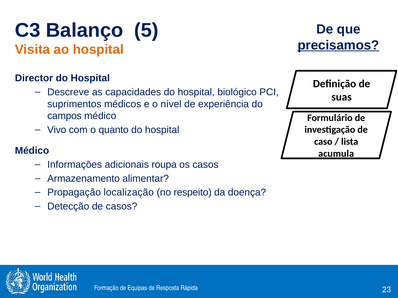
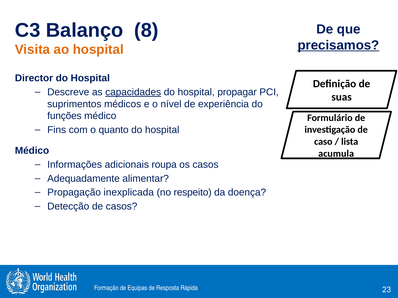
5: 5 -> 8 (146, 30)
capacidades underline: none -> present (133, 92)
biológico: biológico -> propagar (237, 92)
campos: campos -> funções (64, 116)
Vivo: Vivo -> Fins (57, 130)
Armazenamento: Armazenamento -> Adequadamente (83, 179)
localização: localização -> inexplicada (129, 193)
